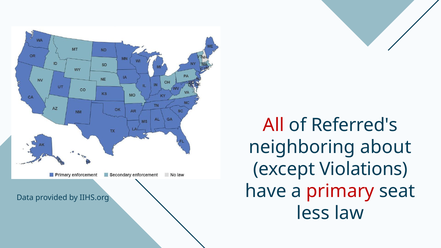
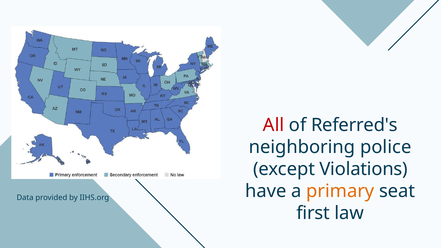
about: about -> police (386, 147)
primary colour: red -> orange (340, 191)
less: less -> first (313, 213)
